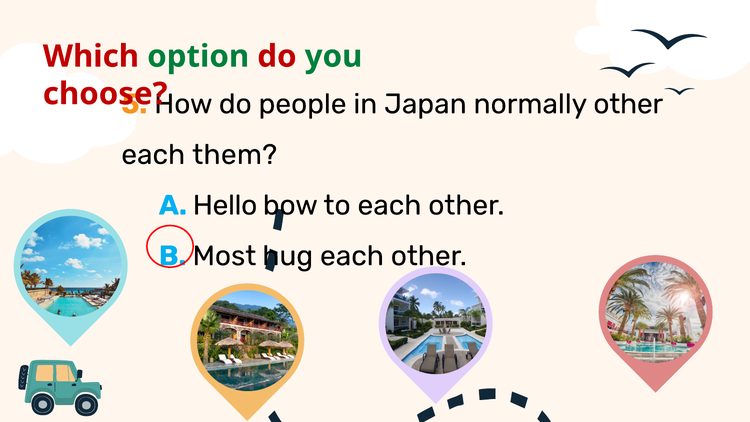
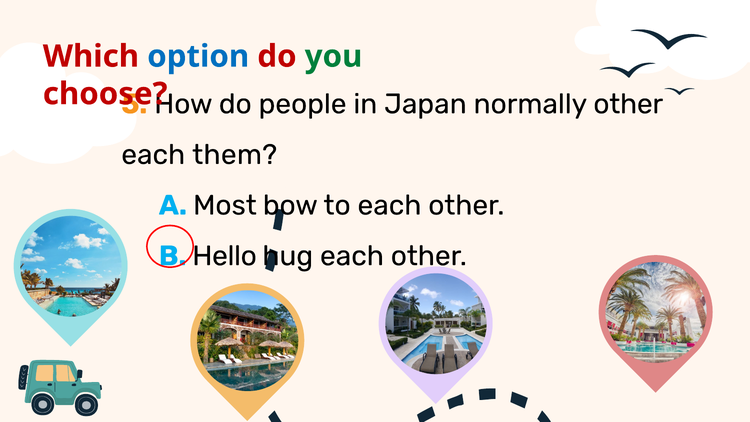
option colour: green -> blue (198, 56)
Hello: Hello -> Most (225, 205)
Most: Most -> Hello (225, 256)
